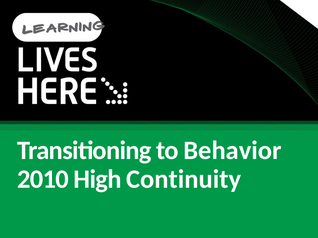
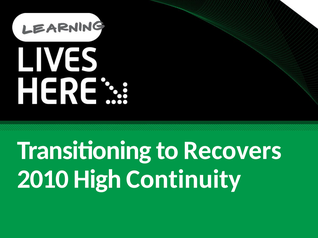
Behavior: Behavior -> Recovers (233, 151)
